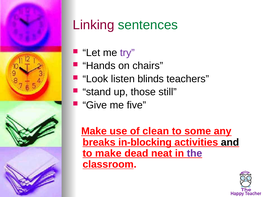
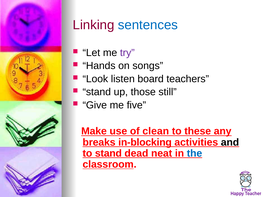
sentences colour: green -> blue (148, 25)
chairs: chairs -> songs (148, 66)
blinds: blinds -> board (151, 79)
some: some -> these (198, 131)
to make: make -> stand (108, 153)
the colour: purple -> blue (195, 153)
